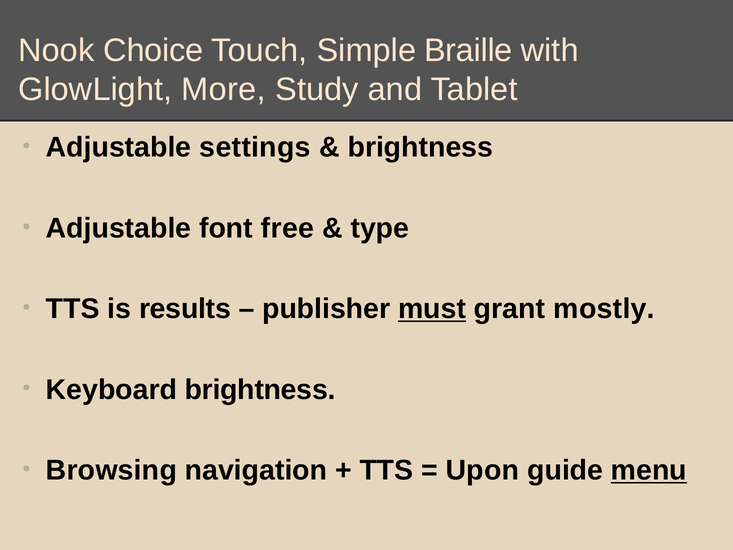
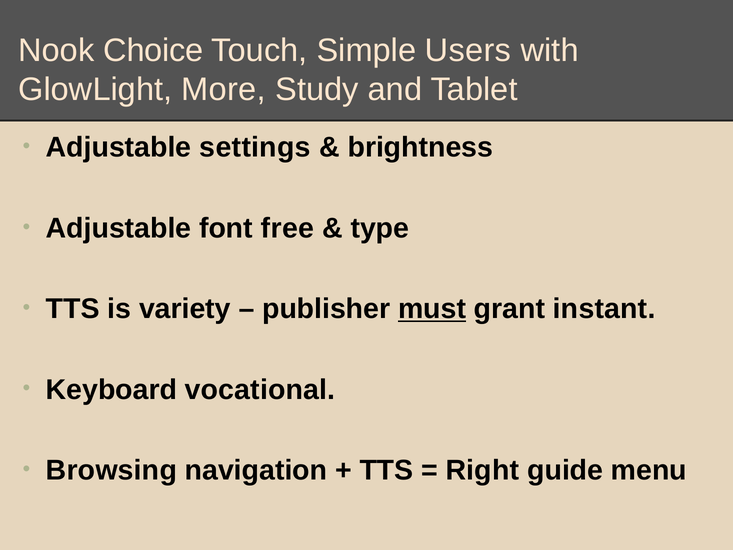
Braille: Braille -> Users (468, 51)
results: results -> variety (185, 309)
mostly: mostly -> instant (604, 309)
Keyboard brightness: brightness -> vocational (260, 389)
Upon: Upon -> Right (482, 470)
menu underline: present -> none (649, 470)
